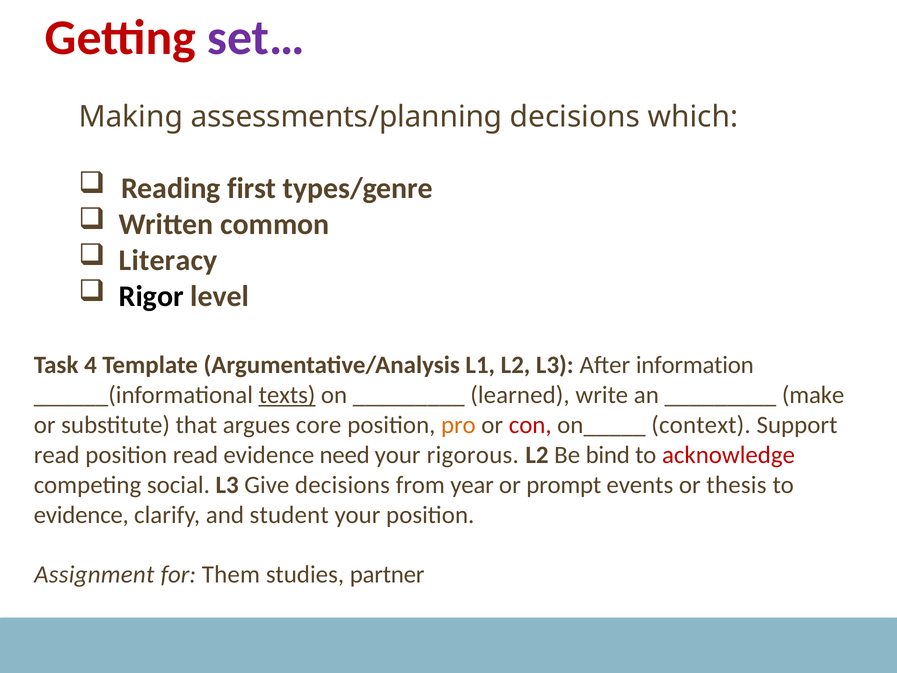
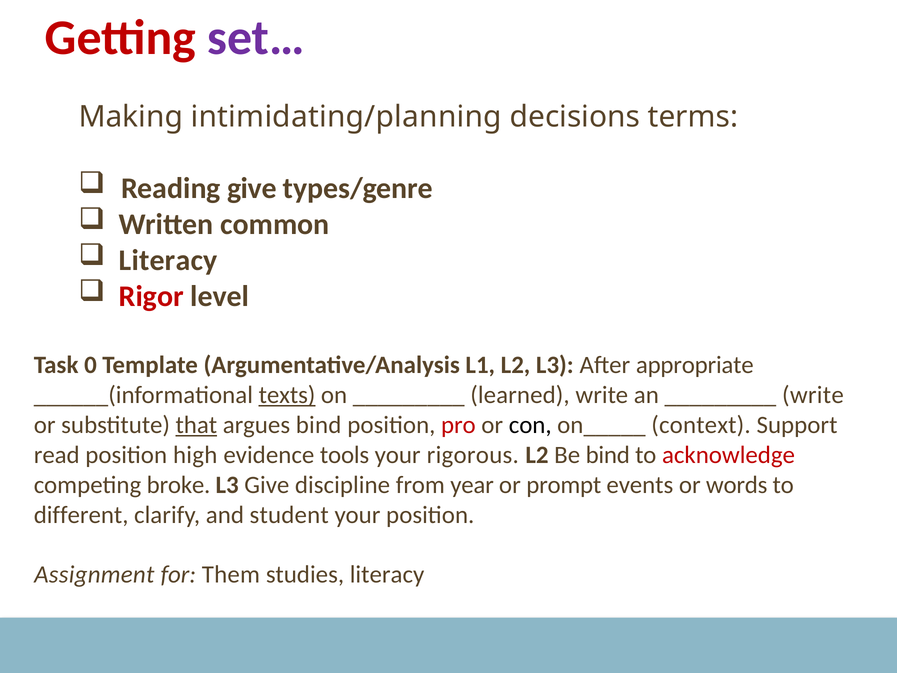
assessments/planning: assessments/planning -> intimidating/planning (346, 117)
which: which -> terms (693, 117)
Reading first: first -> give (252, 188)
Rigor colour: black -> red (151, 296)
4: 4 -> 0 (90, 365)
information: information -> appropriate (695, 365)
make: make -> write (813, 395)
that underline: none -> present (196, 425)
argues core: core -> bind (319, 425)
pro colour: orange -> red (458, 425)
con colour: red -> black (530, 425)
position read: read -> high (195, 455)
need: need -> tools (345, 455)
social: social -> broke (179, 485)
Give decisions: decisions -> discipline (343, 485)
thesis: thesis -> words (737, 485)
evidence: evidence -> different (81, 515)
studies partner: partner -> literacy (387, 574)
